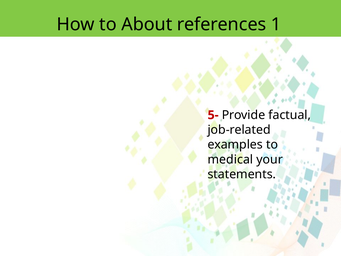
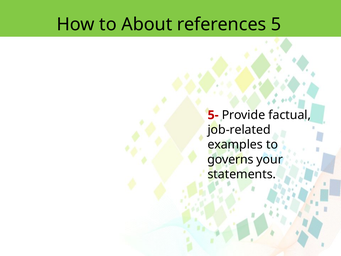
1: 1 -> 5 (276, 24)
medical: medical -> governs (230, 159)
